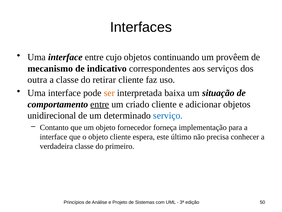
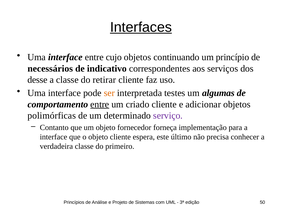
Interfaces underline: none -> present (141, 27)
provêem: provêem -> princípio (233, 57)
mecanismo: mecanismo -> necessários (50, 68)
outra: outra -> desse (37, 80)
baixa: baixa -> testes (175, 93)
situação: situação -> algumas (218, 93)
unidirecional: unidirecional -> polimórficas (52, 115)
serviço colour: blue -> purple (168, 115)
